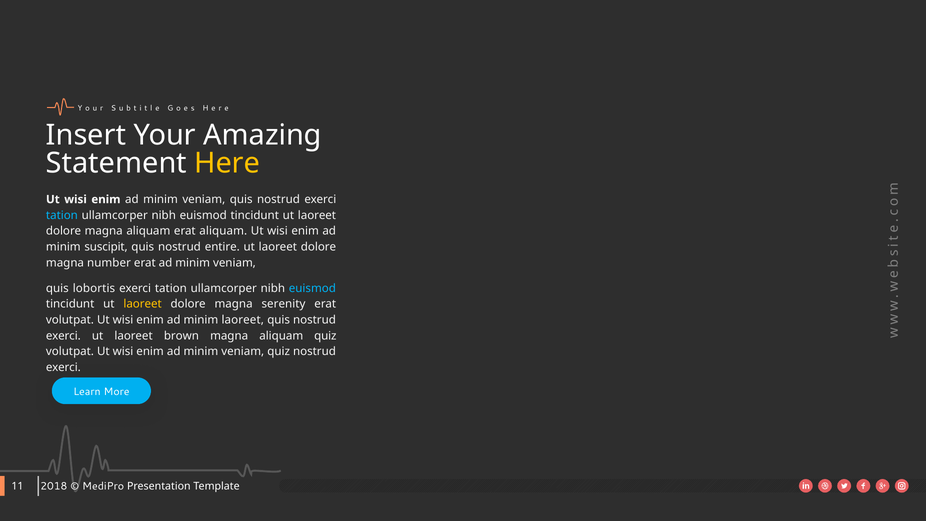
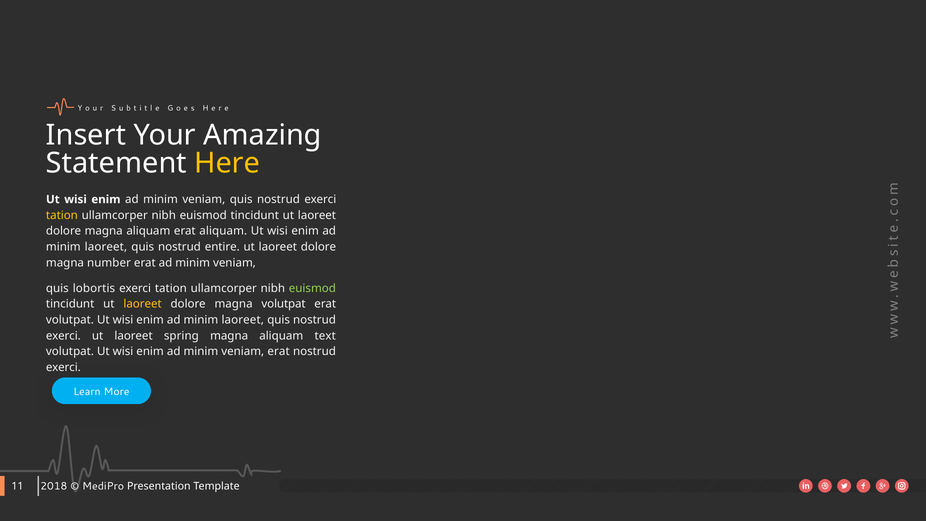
tation colour: light blue -> yellow (62, 215)
suscipit: suscipit -> laoreet (106, 247)
euismod colour: light blue -> light green (312, 288)
magna serenity: serenity -> volutpat (284, 304)
brown: brown -> spring (181, 336)
aliquam quiz: quiz -> text (325, 336)
veniam quiz: quiz -> erat (279, 351)
